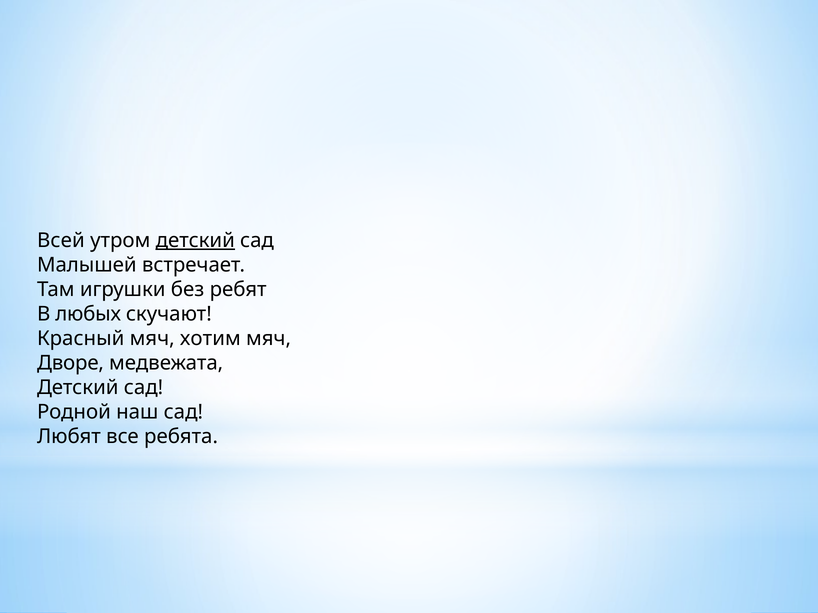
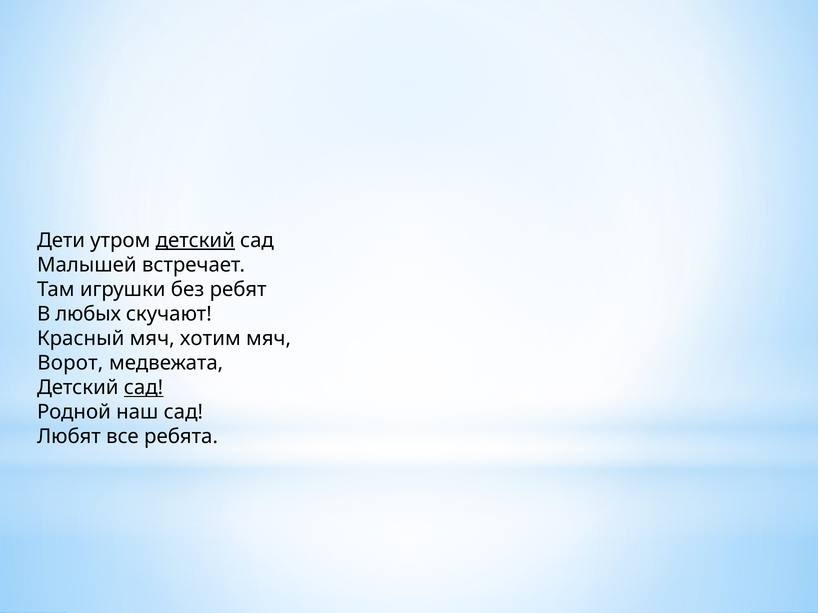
Всей: Всей -> Дети (61, 241)
Дворе: Дворе -> Ворот (70, 363)
сад underline: none -> present (144, 388)
